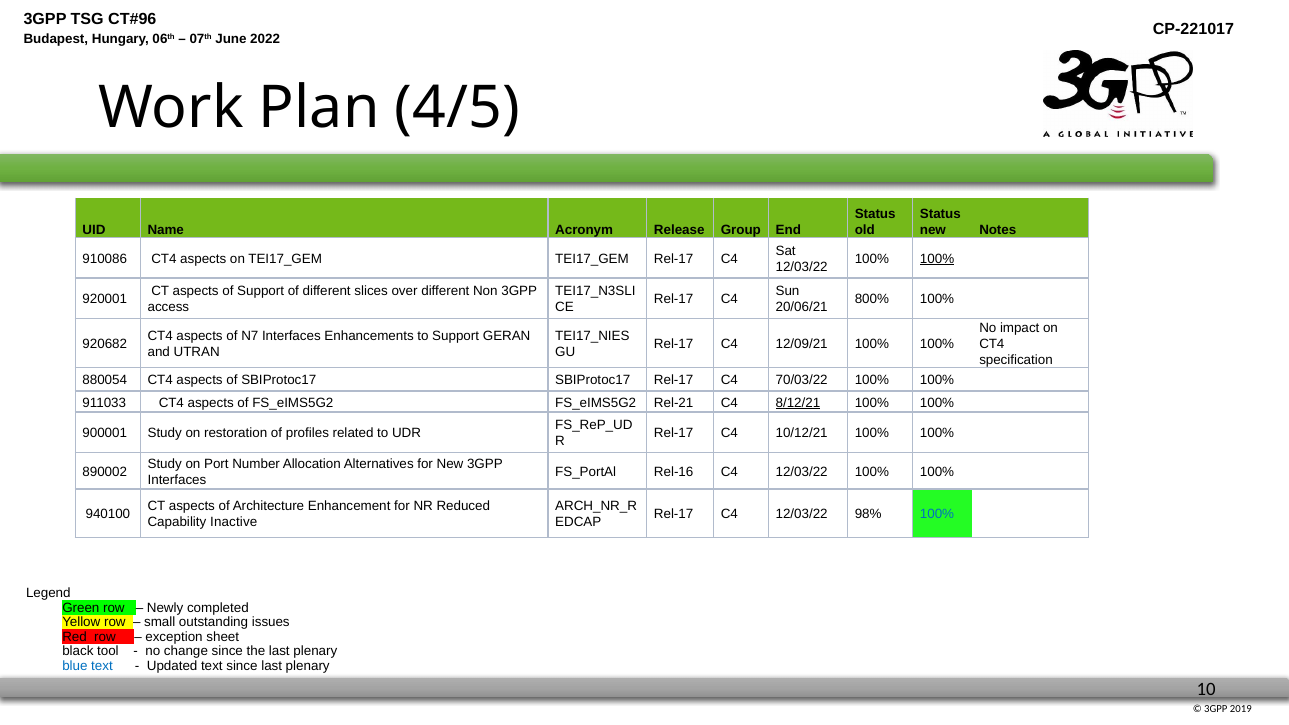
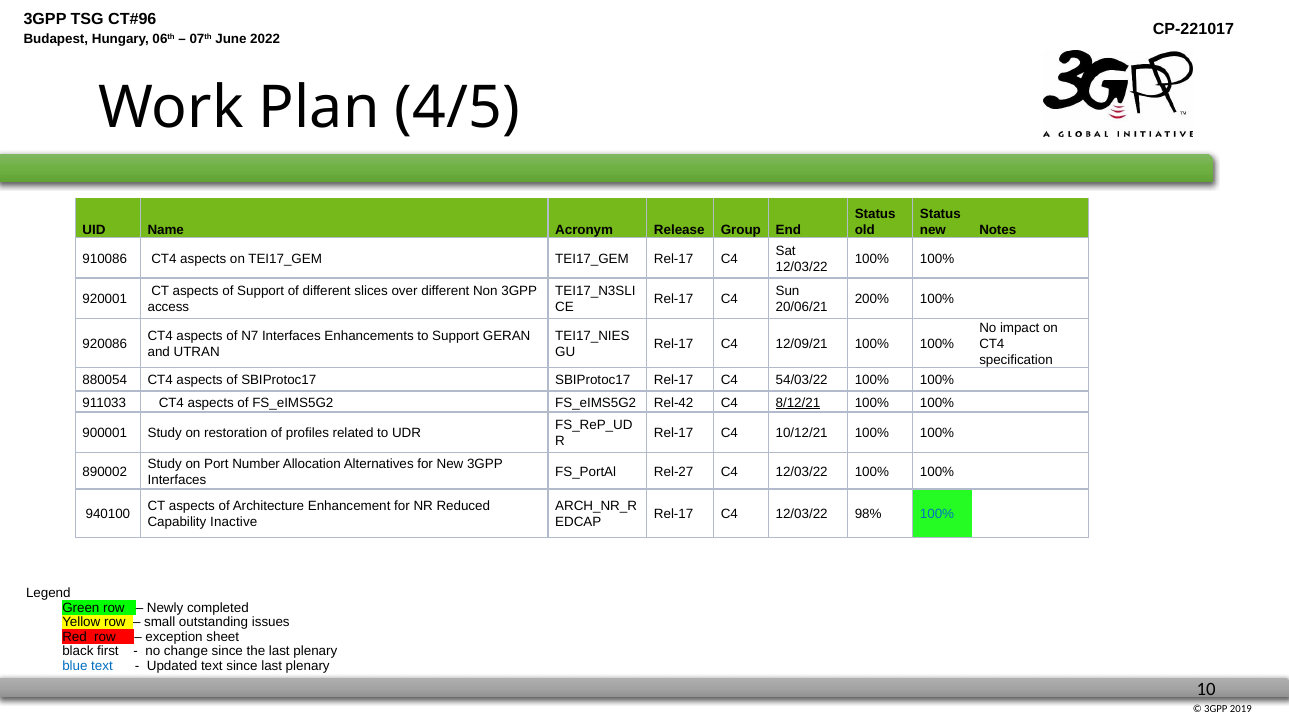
100% underline: present -> none (937, 259)
800%: 800% -> 200% (872, 299)
920682: 920682 -> 920086 (105, 344)
70/03/22: 70/03/22 -> 54/03/22 (802, 381)
Rel-21: Rel-21 -> Rel-42 (674, 403)
Rel-16: Rel-16 -> Rel-27 (674, 472)
tool: tool -> first (108, 652)
